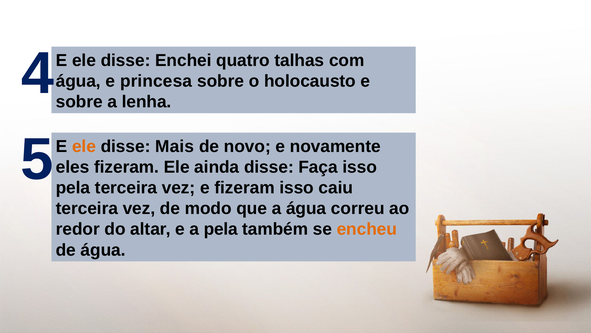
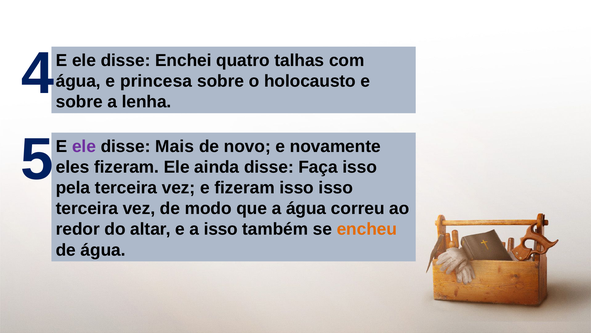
ele colour: orange -> purple (84, 146)
isso caiu: caiu -> isso (336, 188)
a pela: pela -> isso (221, 229)
